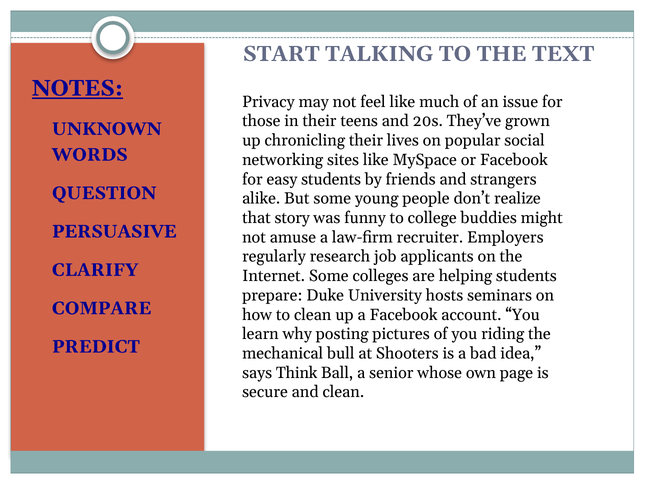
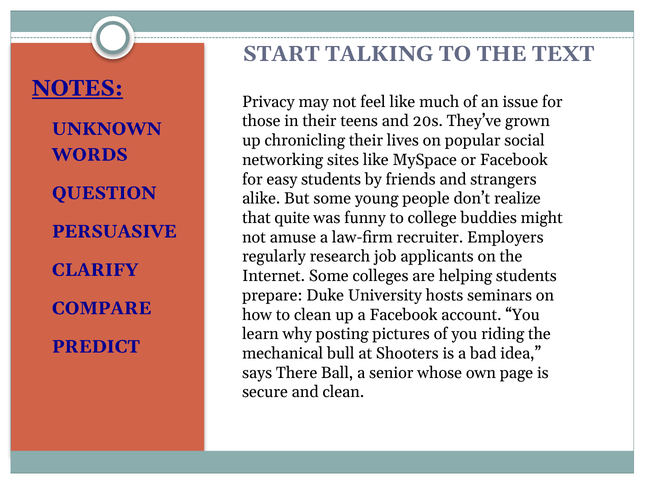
story: story -> quite (292, 218)
Think: Think -> There (297, 373)
